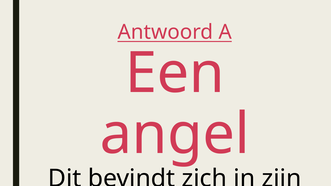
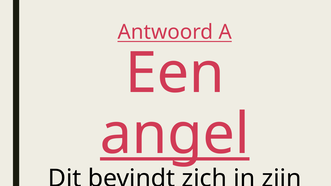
angel underline: none -> present (175, 134)
